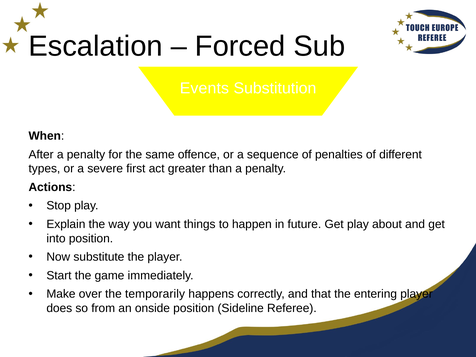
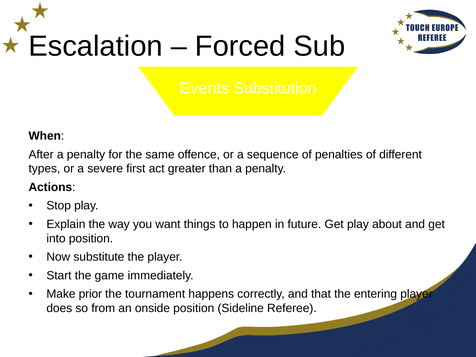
over: over -> prior (90, 294)
temporarily: temporarily -> tournament (155, 294)
